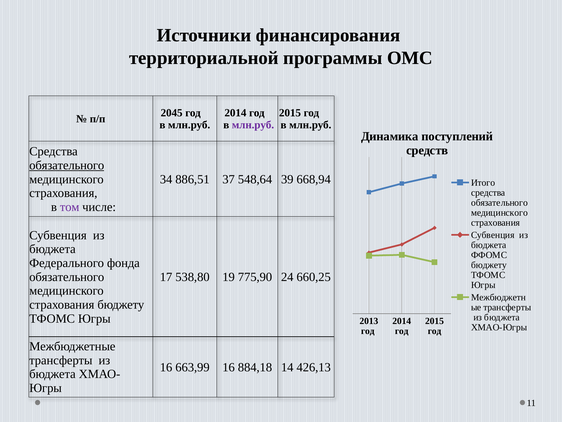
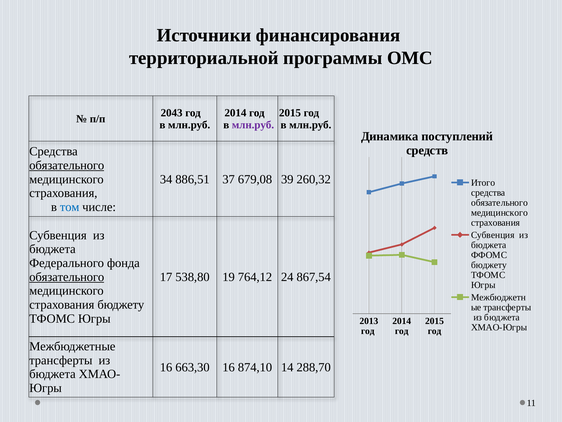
2045: 2045 -> 2043 (172, 113)
548,64: 548,64 -> 679,08 (255, 179)
668,94: 668,94 -> 260,32 (314, 179)
том colour: purple -> blue (70, 207)
обязательного underline: none -> present (67, 277)
775,90: 775,90 -> 764,12 (255, 277)
660,25: 660,25 -> 867,54 (314, 277)
663,99: 663,99 -> 663,30 (193, 367)
884,18: 884,18 -> 874,10 (255, 367)
426,13: 426,13 -> 288,70 (314, 367)
